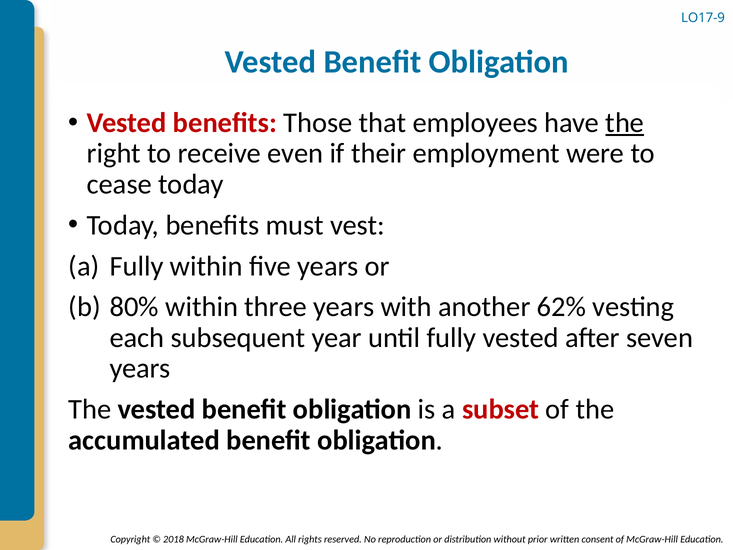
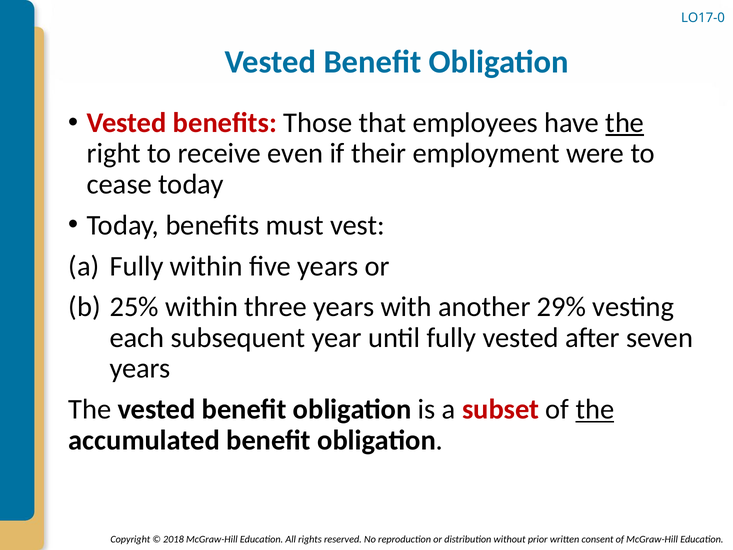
LO17-9: LO17-9 -> LO17-0 (703, 18)
80%: 80% -> 25% (134, 307)
62%: 62% -> 29% (561, 307)
the underline: none -> present (595, 409)
